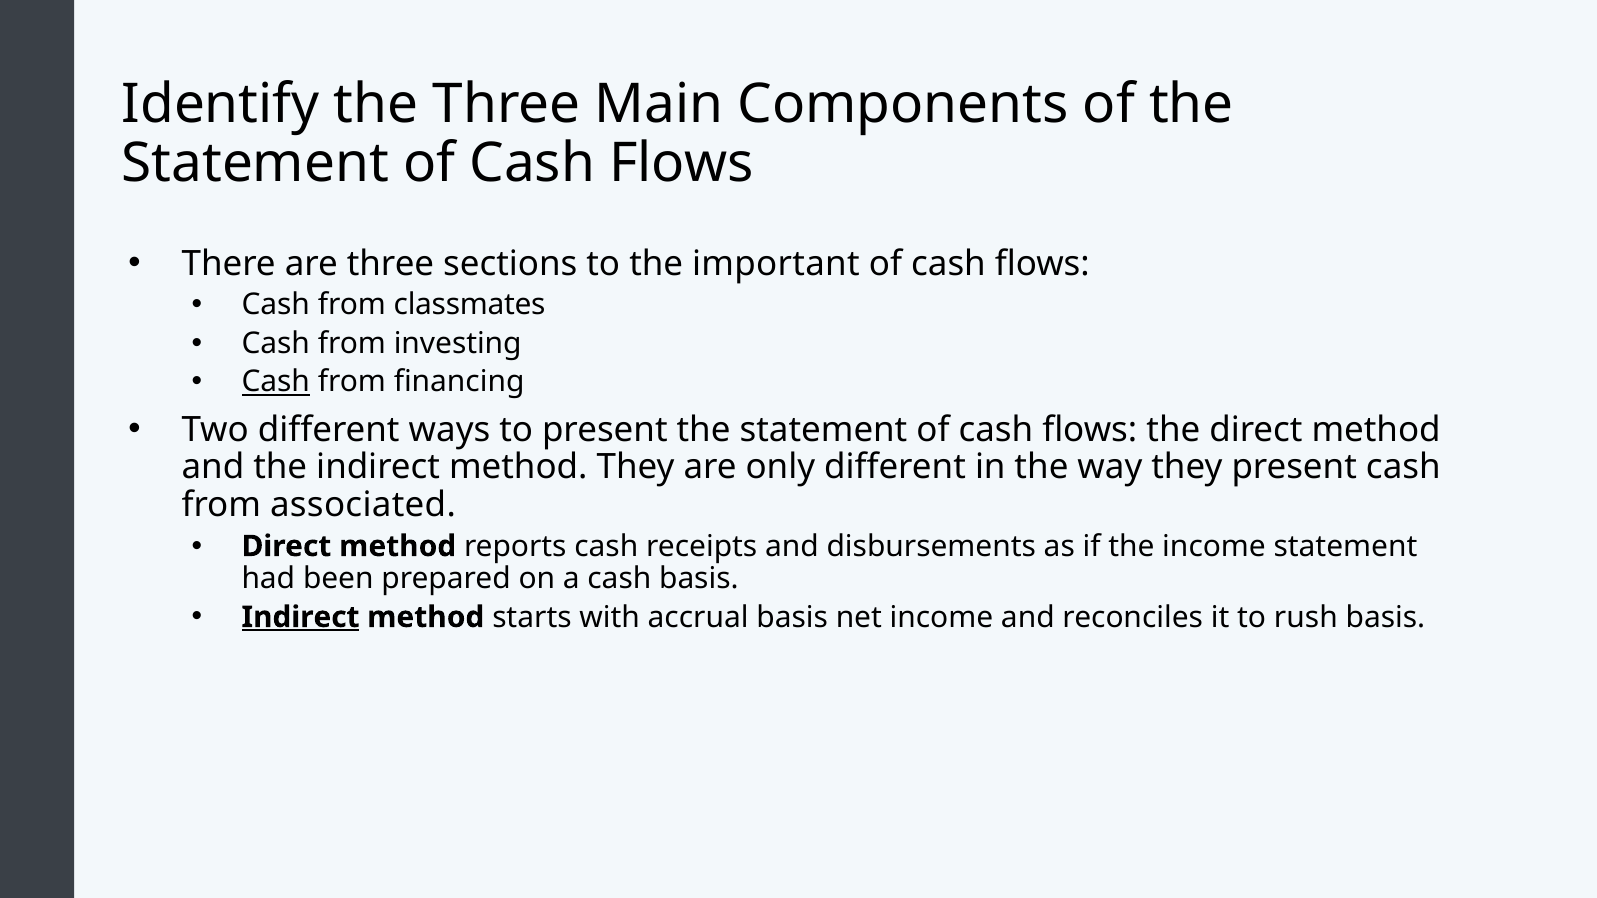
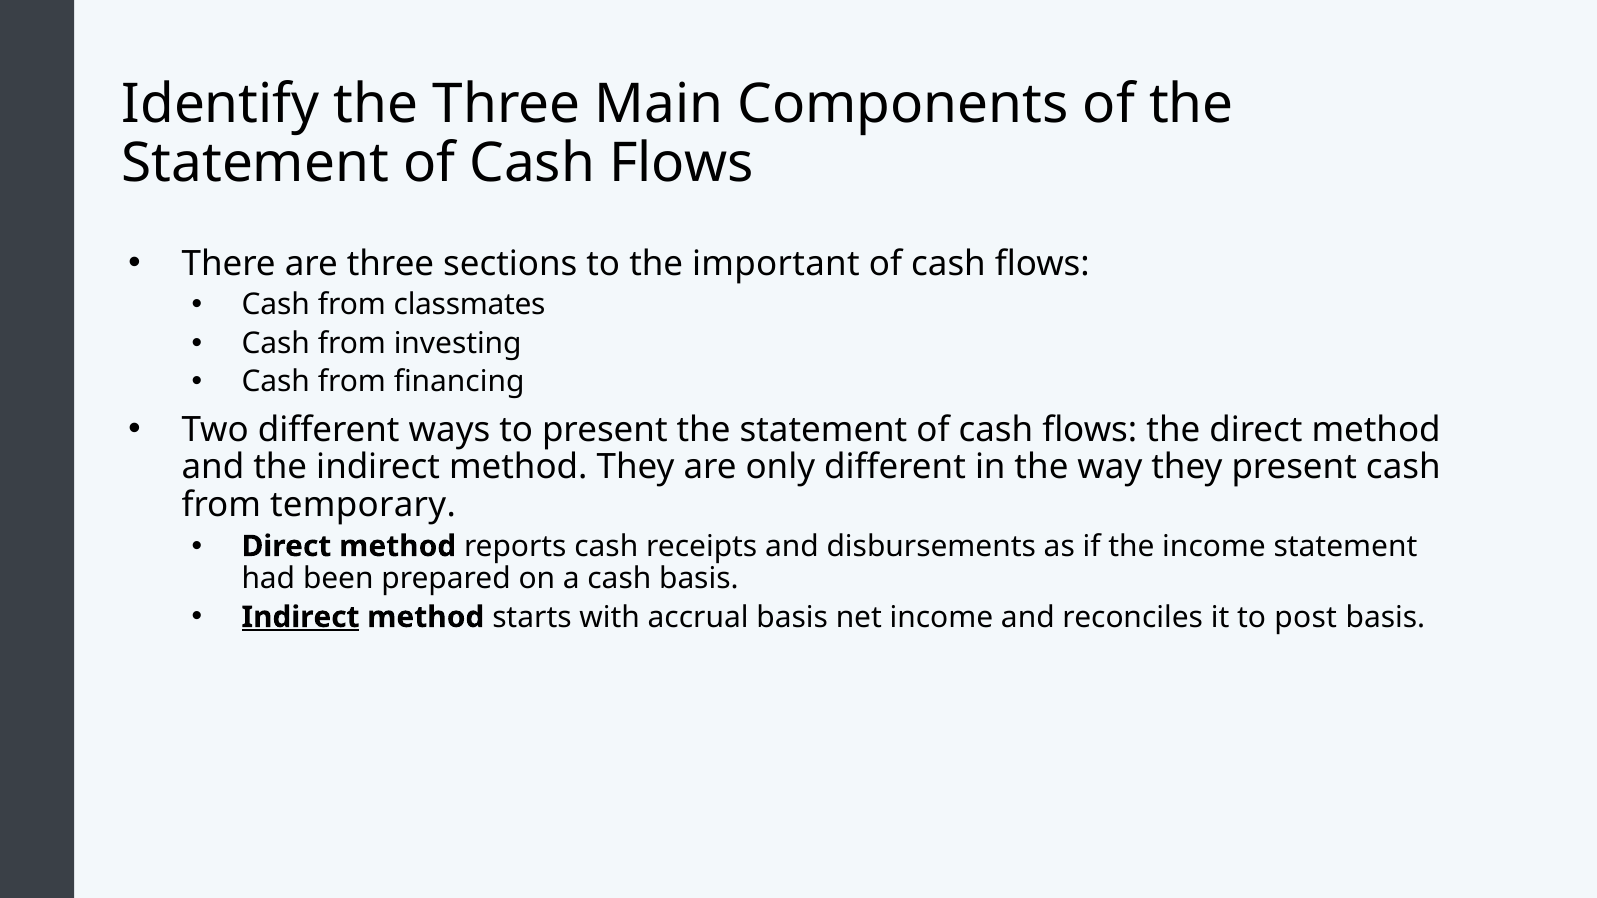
Cash underline: present -> none (276, 382)
associated: associated -> temporary (363, 505)
rush: rush -> post (1306, 617)
